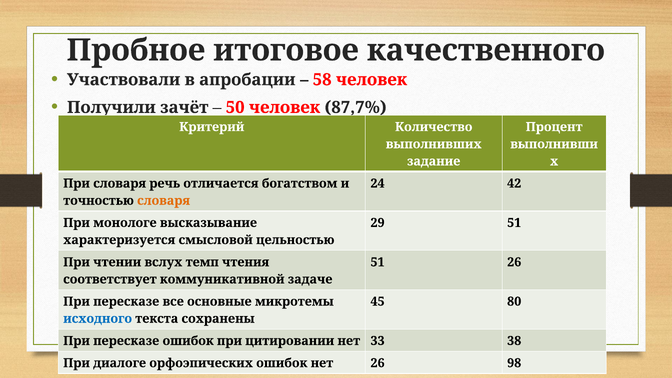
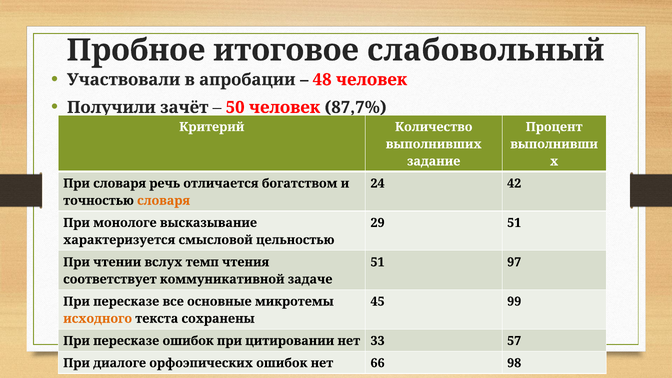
качественного: качественного -> слабовольный (486, 50)
58: 58 -> 48 (322, 80)
51 26: 26 -> 97 (514, 262)
80: 80 -> 99 (514, 301)
исходного colour: blue -> orange (98, 319)
38: 38 -> 57 (514, 341)
нет 26: 26 -> 66 (378, 363)
